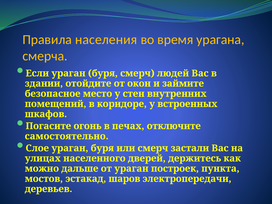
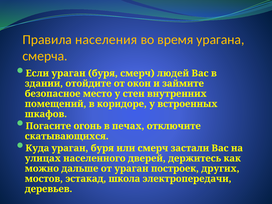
самостоятельно: самостоятельно -> скатывающихся (67, 136)
Слое: Слое -> Куда (37, 148)
пункта: пункта -> других (220, 169)
шаров: шаров -> школа (124, 179)
